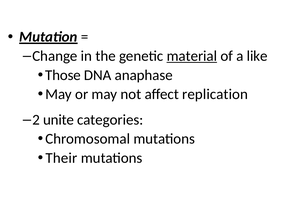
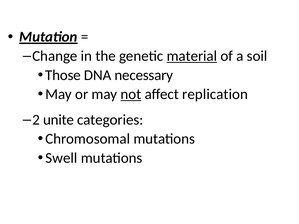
like: like -> soil (257, 56)
anaphase: anaphase -> necessary (144, 75)
not underline: none -> present (131, 94)
Their: Their -> Swell (61, 158)
